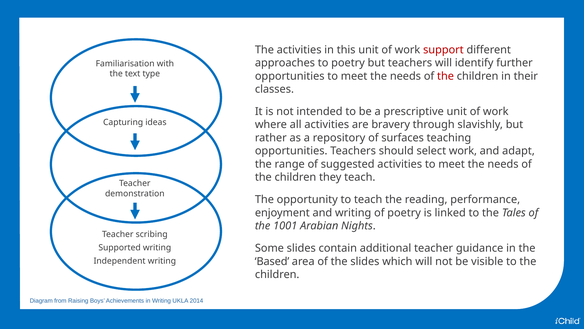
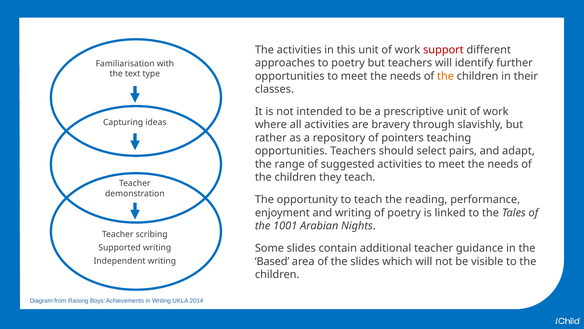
the colour: red -> orange (446, 76)
surfaces: surfaces -> pointers (403, 138)
select work: work -> pairs (463, 151)
